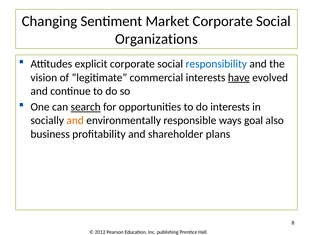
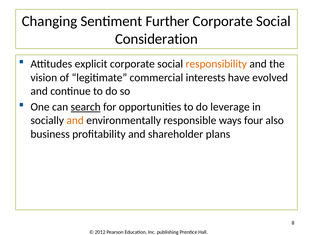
Market: Market -> Further (168, 21)
Organizations: Organizations -> Consideration (156, 39)
responsibility colour: blue -> orange (216, 64)
have underline: present -> none (239, 77)
do interests: interests -> leverage (230, 107)
goal: goal -> four (254, 120)
